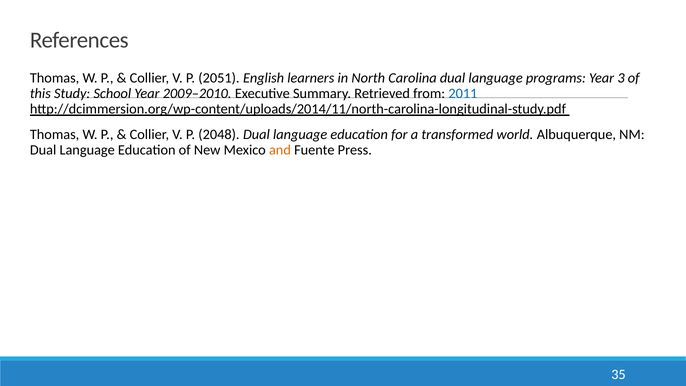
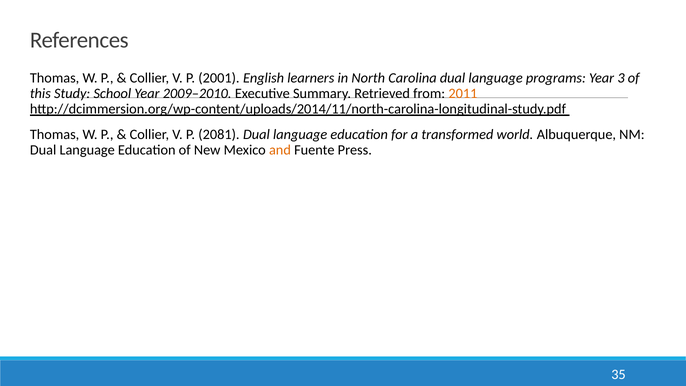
2051: 2051 -> 2001 (219, 78)
2011 colour: blue -> orange (463, 93)
2048: 2048 -> 2081 (219, 134)
